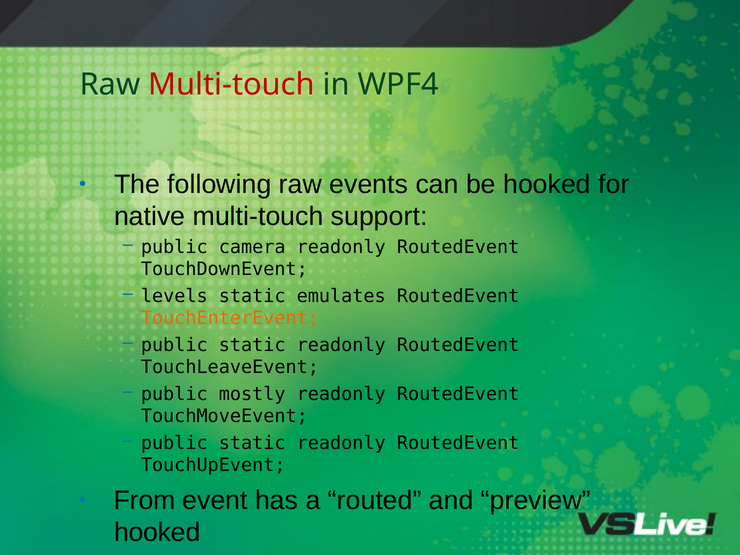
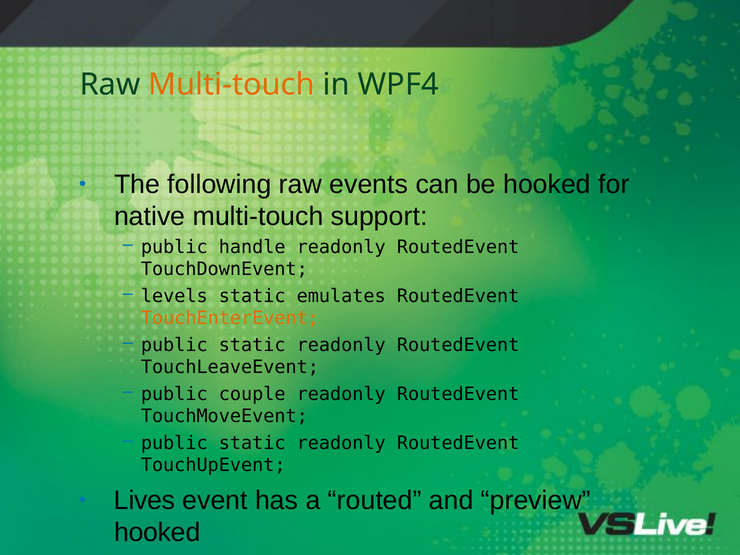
Multi-touch colour: red -> orange (232, 84)
camera: camera -> handle (252, 247)
mostly: mostly -> couple (252, 394)
From: From -> Lives (145, 500)
